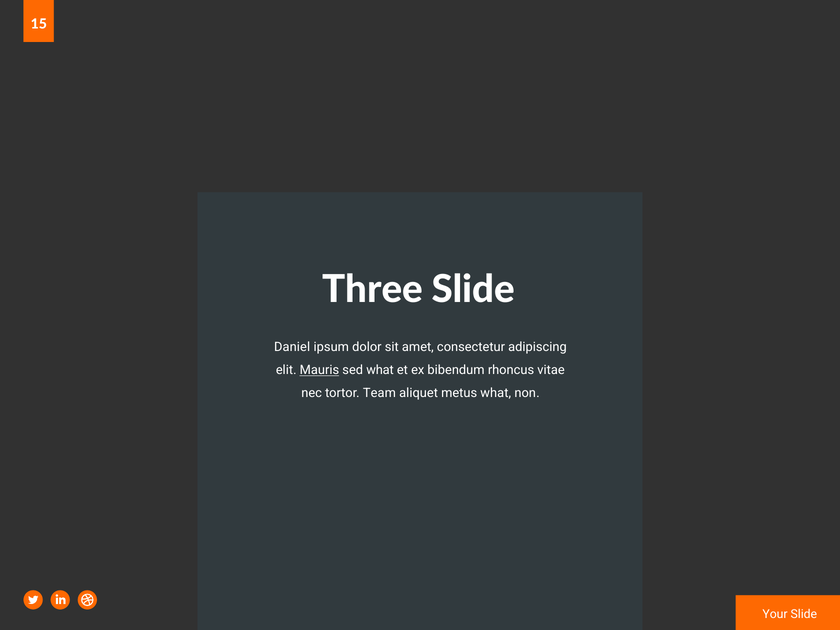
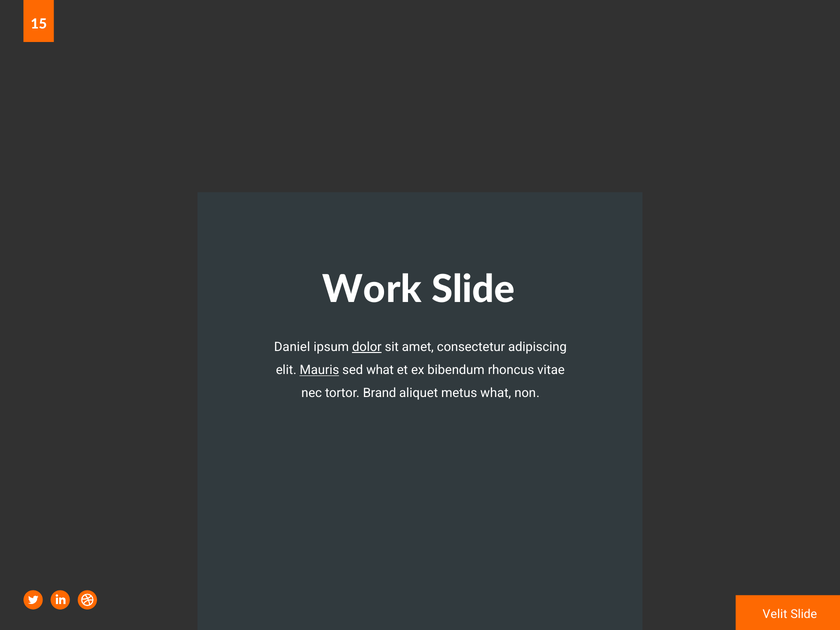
Three: Three -> Work (372, 289)
dolor underline: none -> present (367, 347)
Team: Team -> Brand (380, 393)
Your: Your -> Velit (775, 614)
